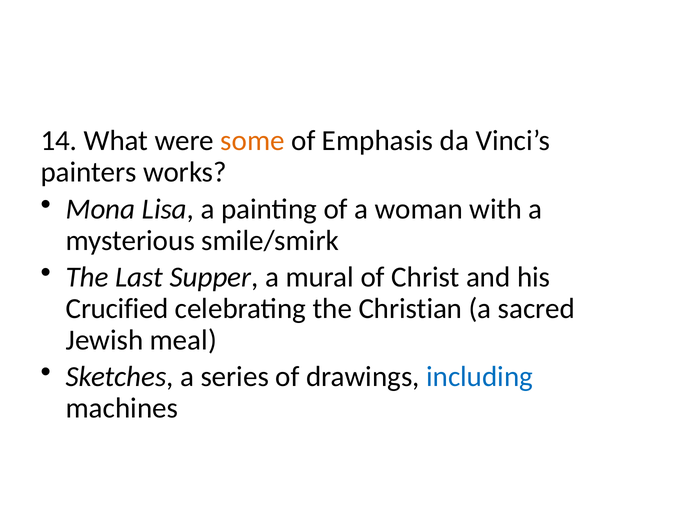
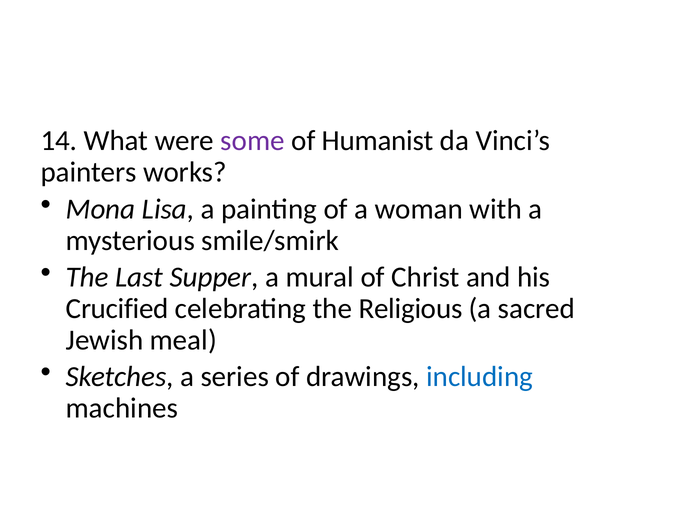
some colour: orange -> purple (252, 141)
Emphasis: Emphasis -> Humanist (378, 141)
Christian: Christian -> Religious (410, 309)
